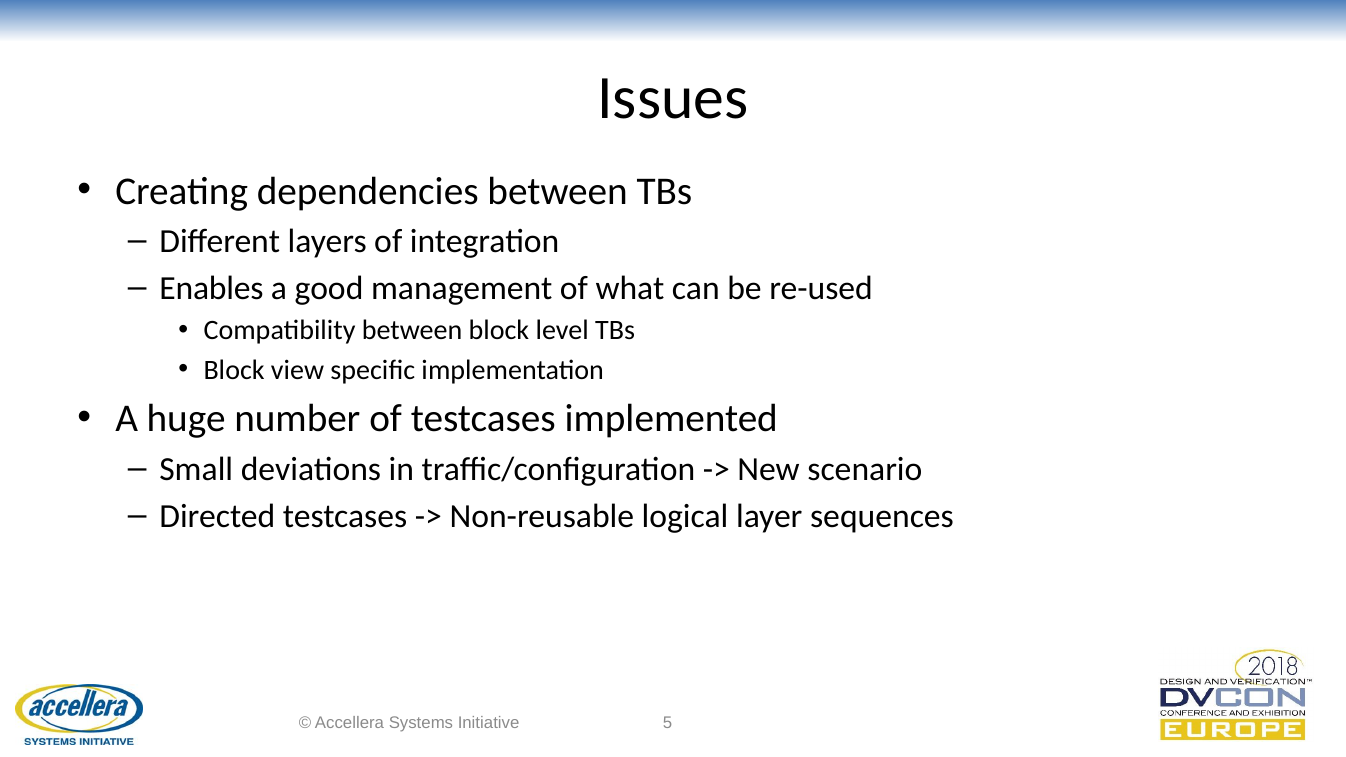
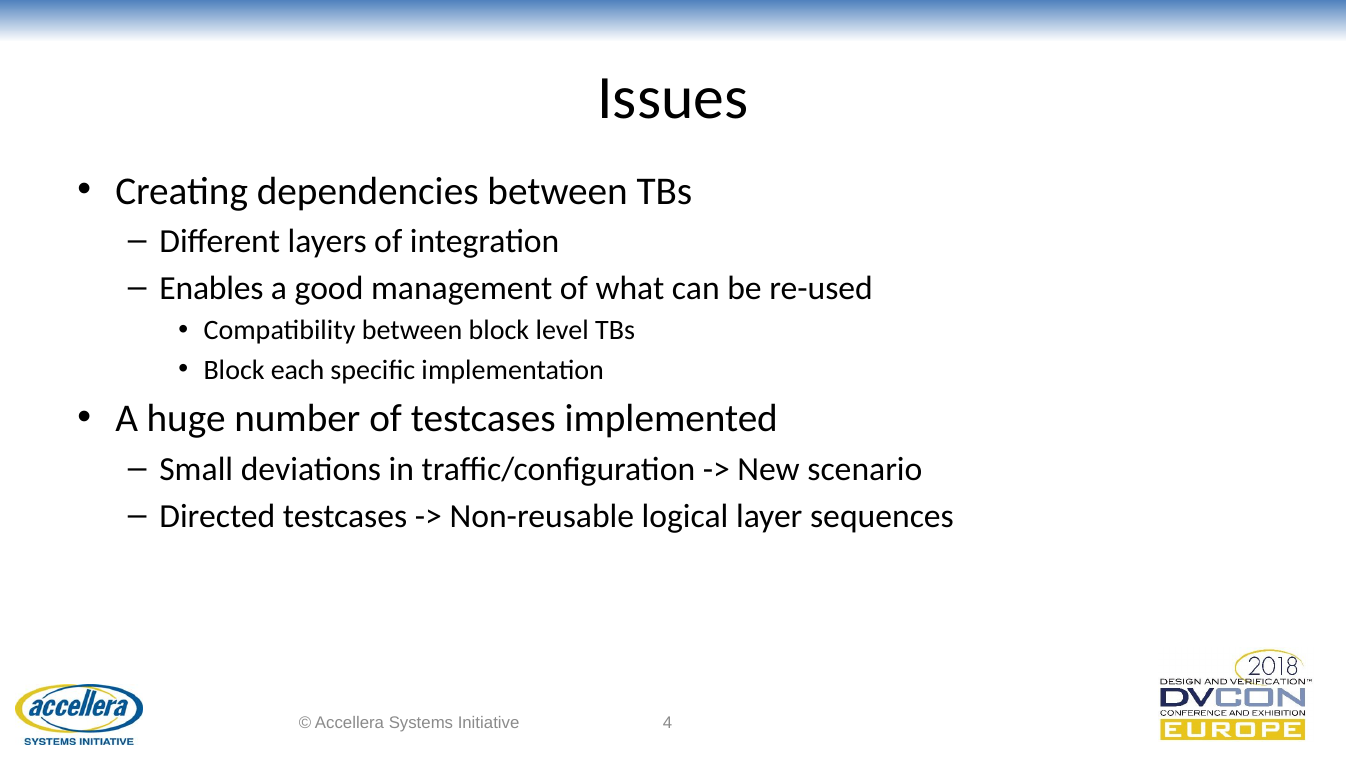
view: view -> each (298, 370)
5: 5 -> 4 (667, 723)
